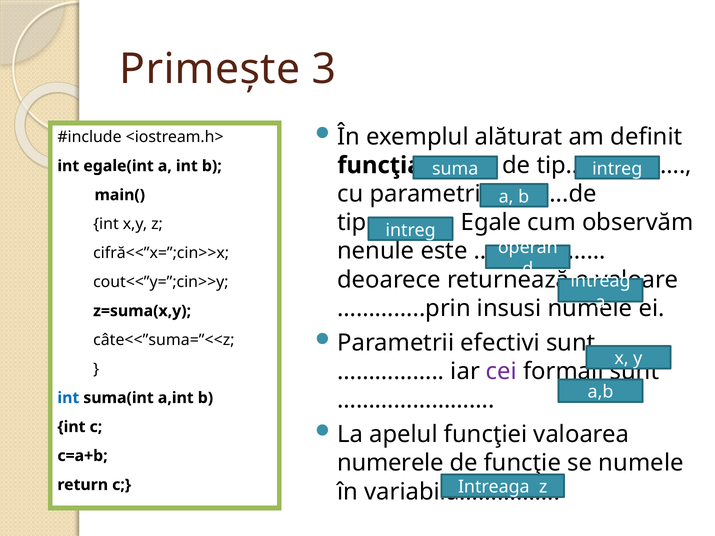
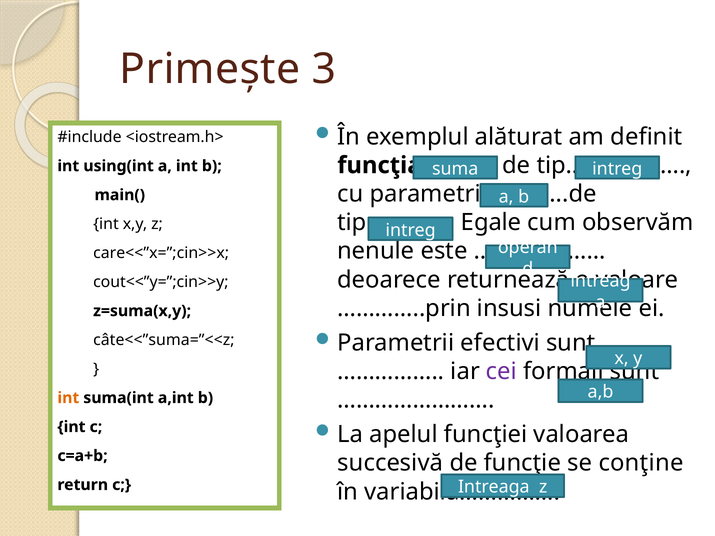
egale(int: egale(int -> using(int (119, 166)
cifră<<”x=”;cin>>x: cifră<<”x=”;cin>>x -> care<<”x=”;cin>>x (161, 253)
int colour: blue -> orange (68, 398)
numerele: numerele -> succesivă (390, 463)
se numele: numele -> conţine (641, 463)
